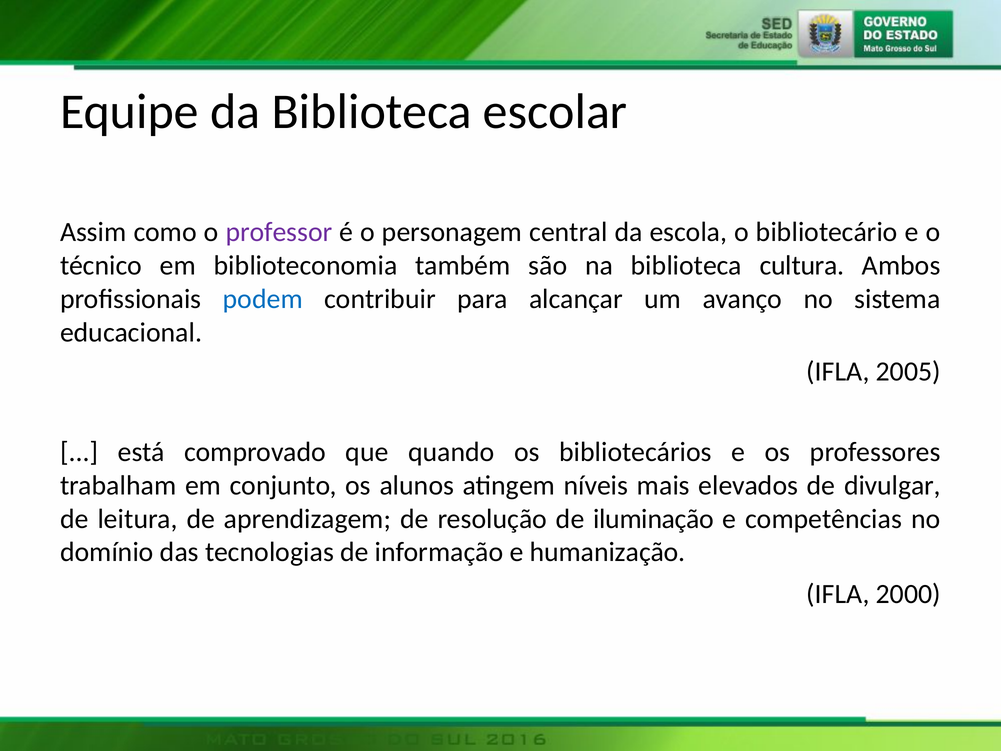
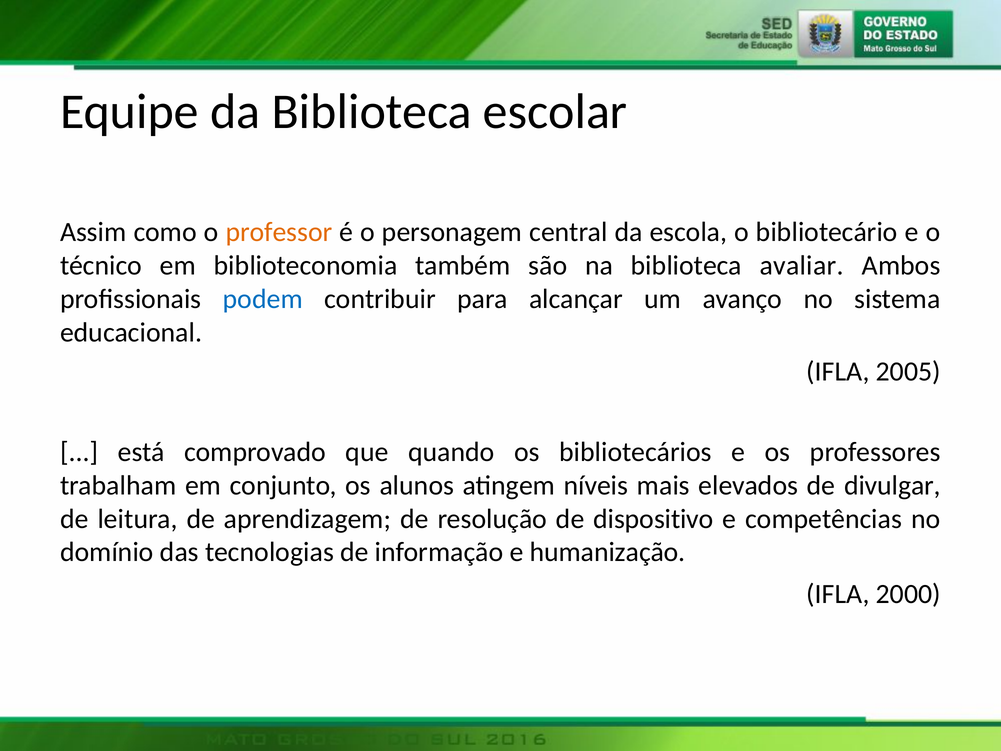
professor colour: purple -> orange (279, 232)
cultura: cultura -> avaliar (802, 266)
iluminação: iluminação -> dispositivo (654, 519)
